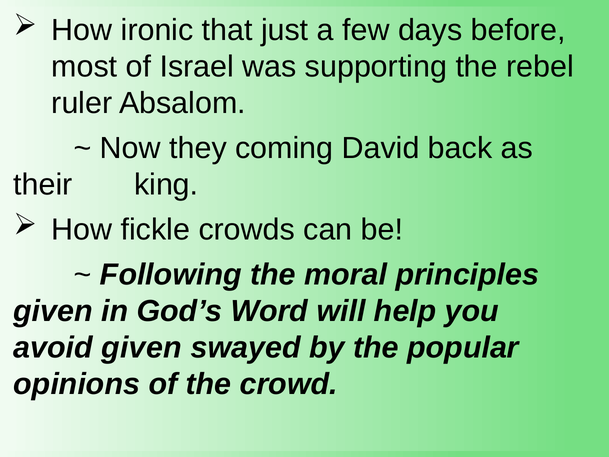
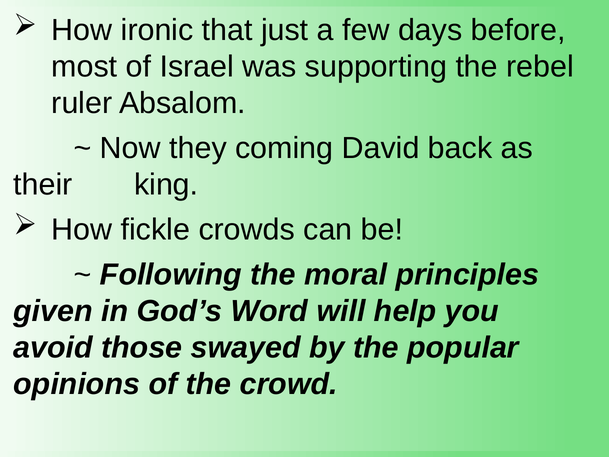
avoid given: given -> those (142, 348)
